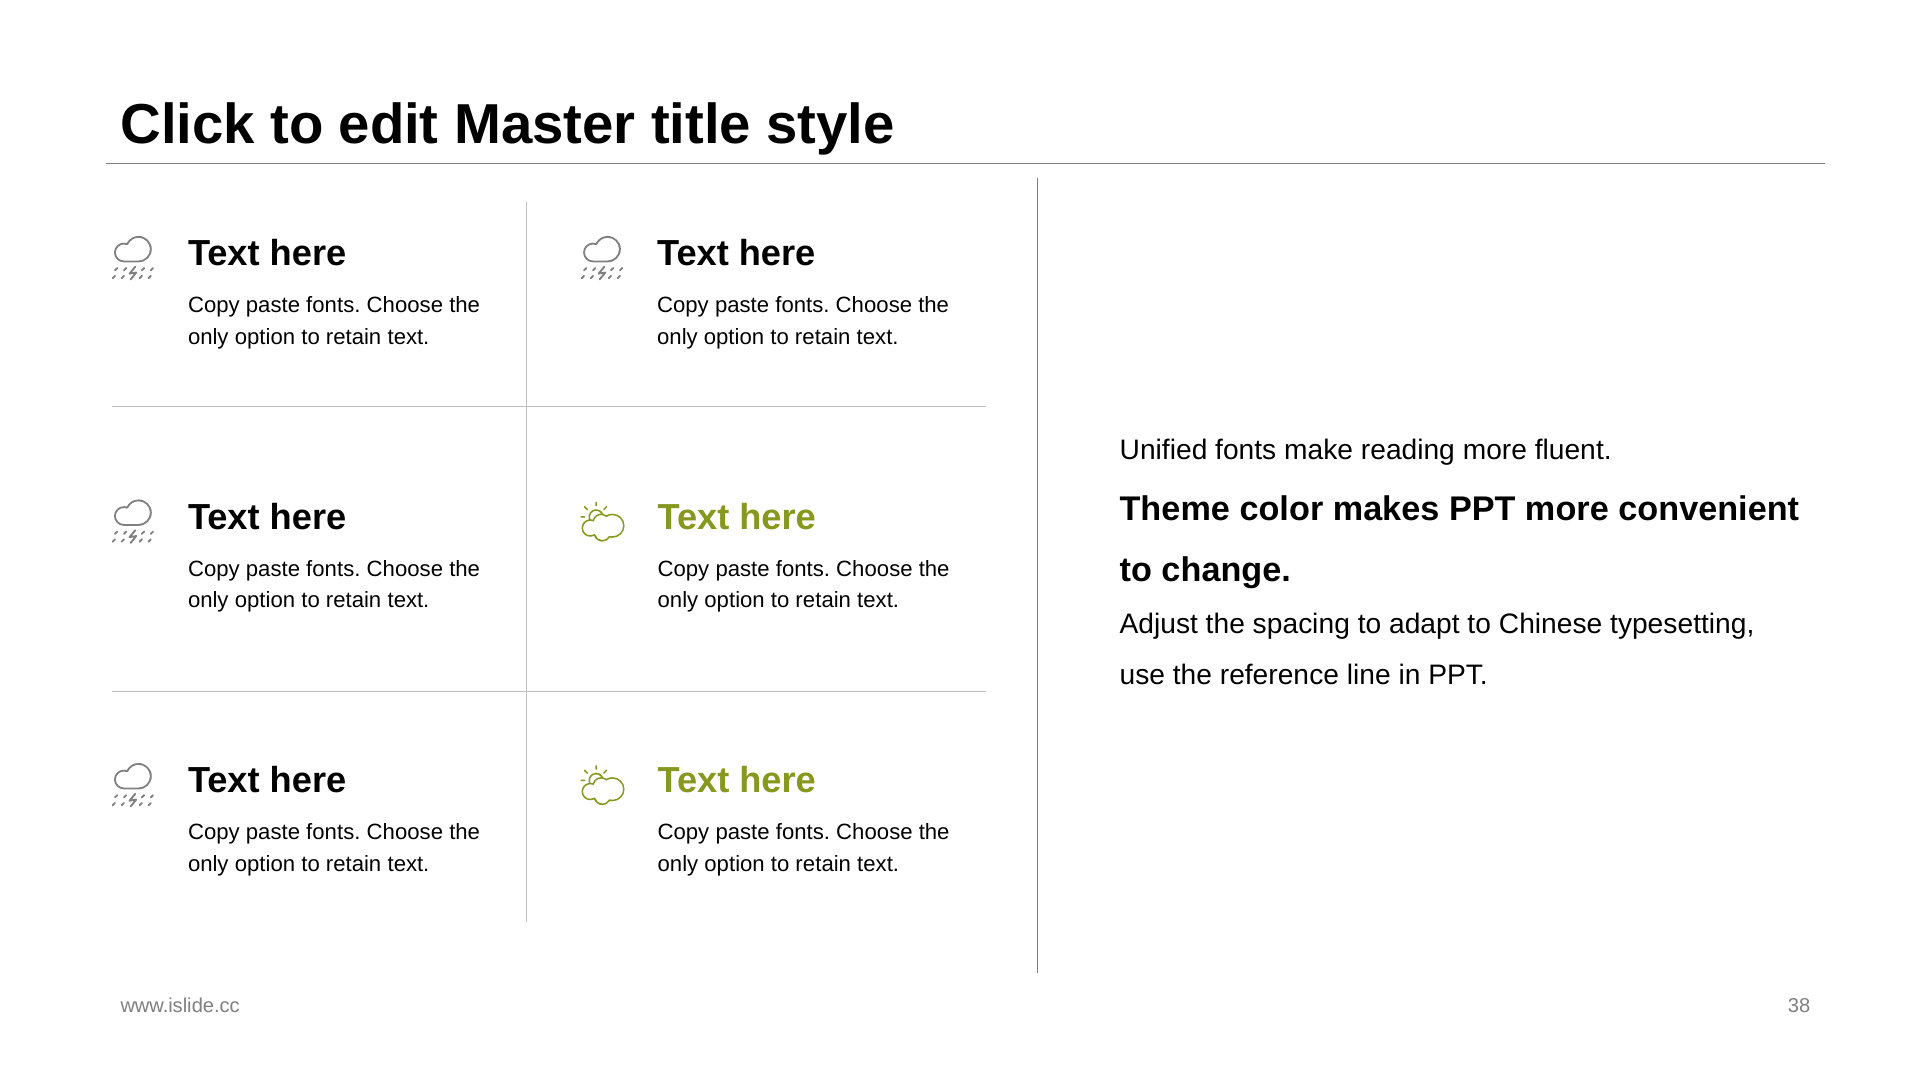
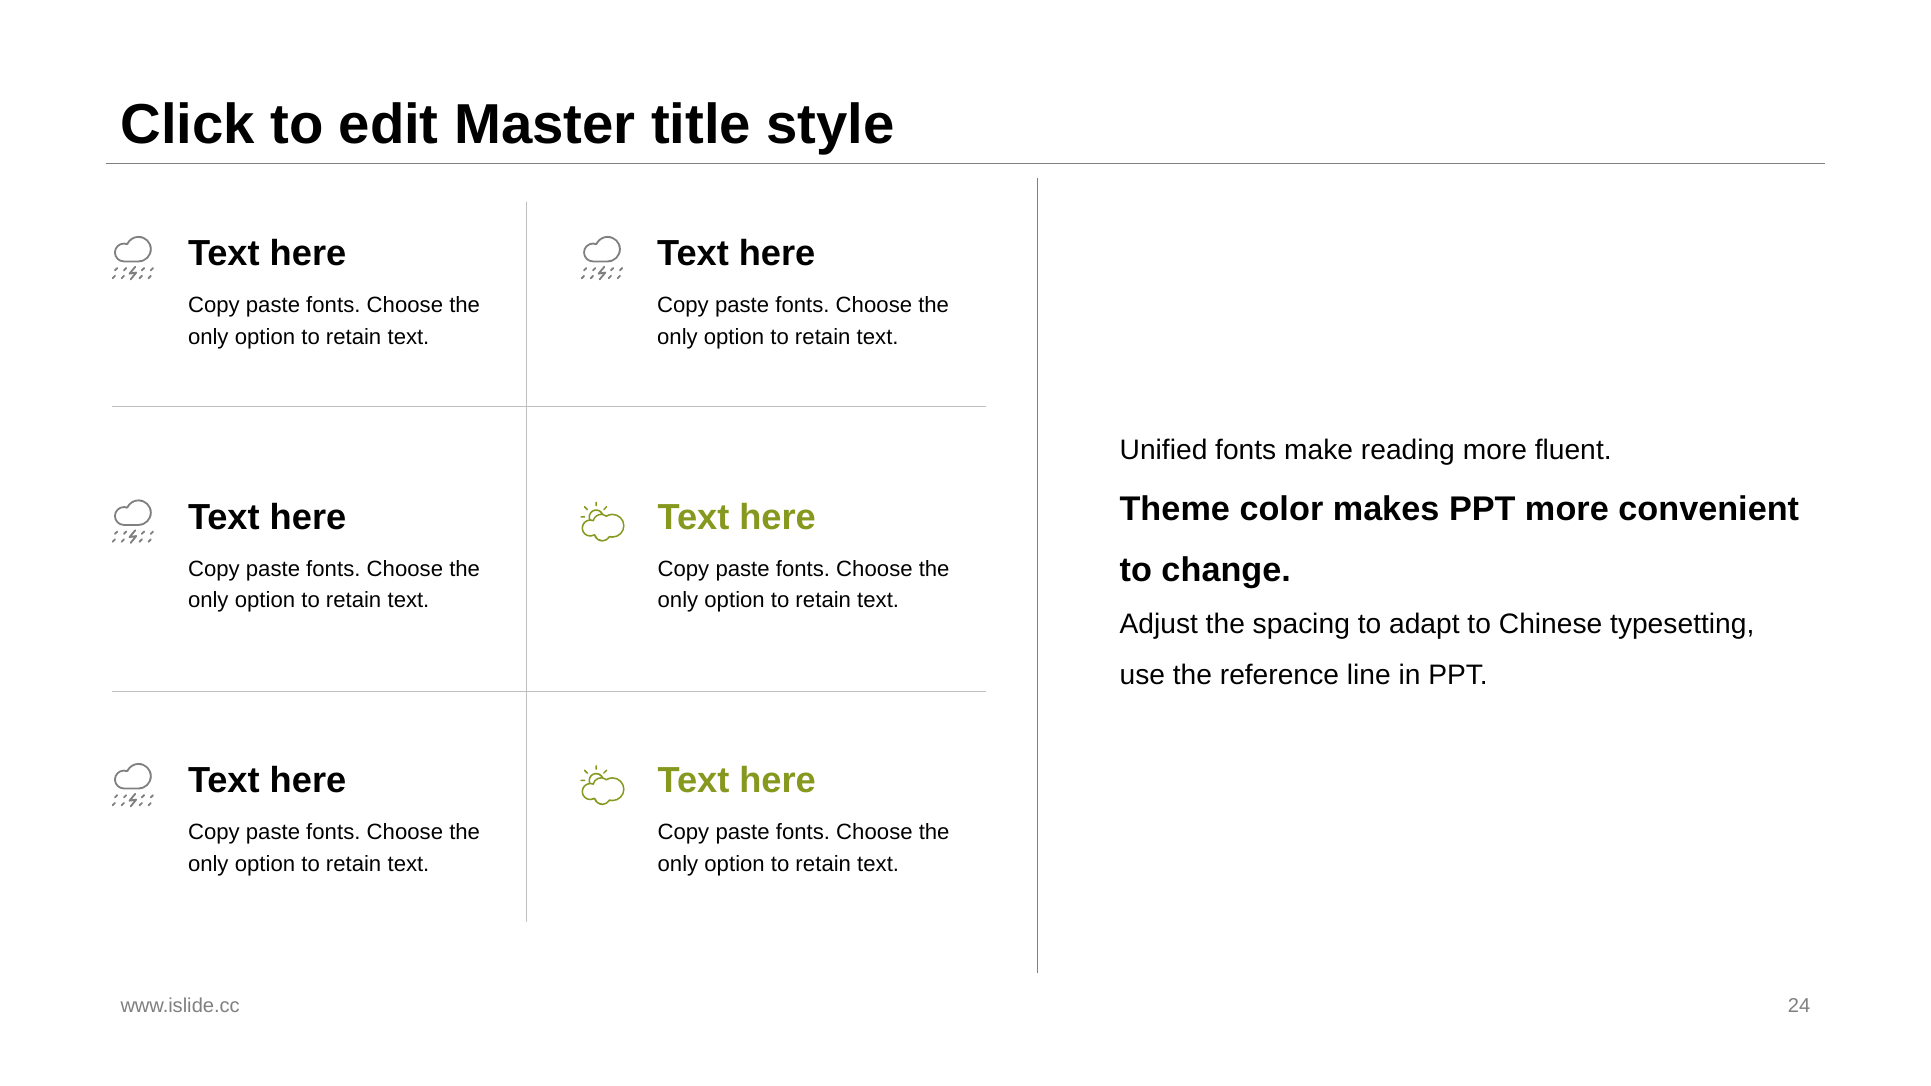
38: 38 -> 24 (1799, 1006)
